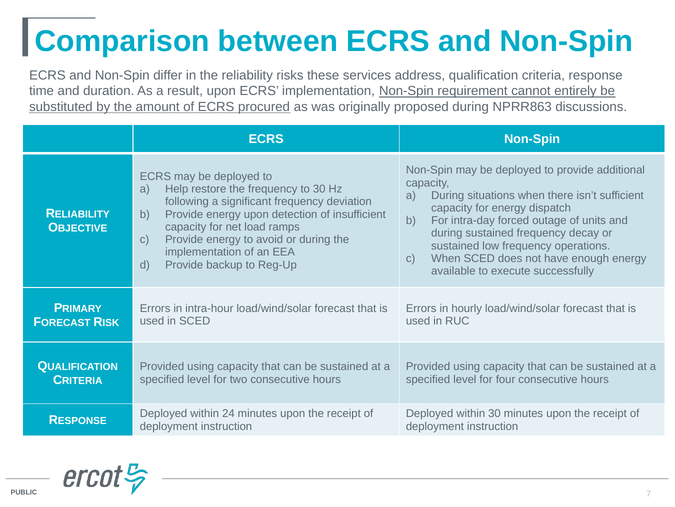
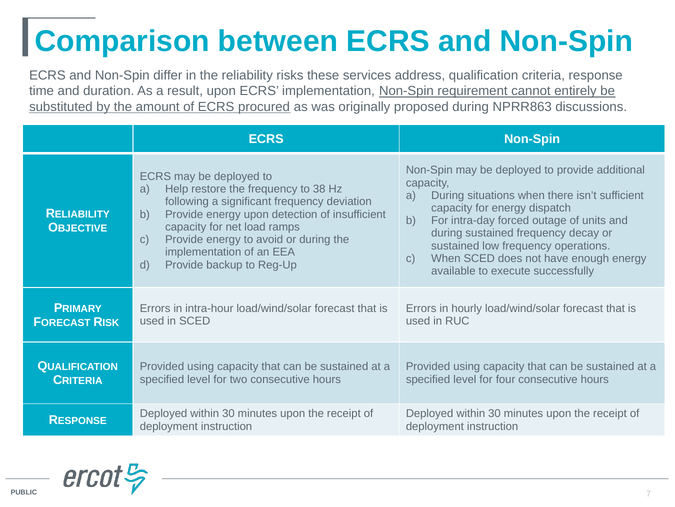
to 30: 30 -> 38 (319, 189)
24: 24 -> 30 (228, 413)
